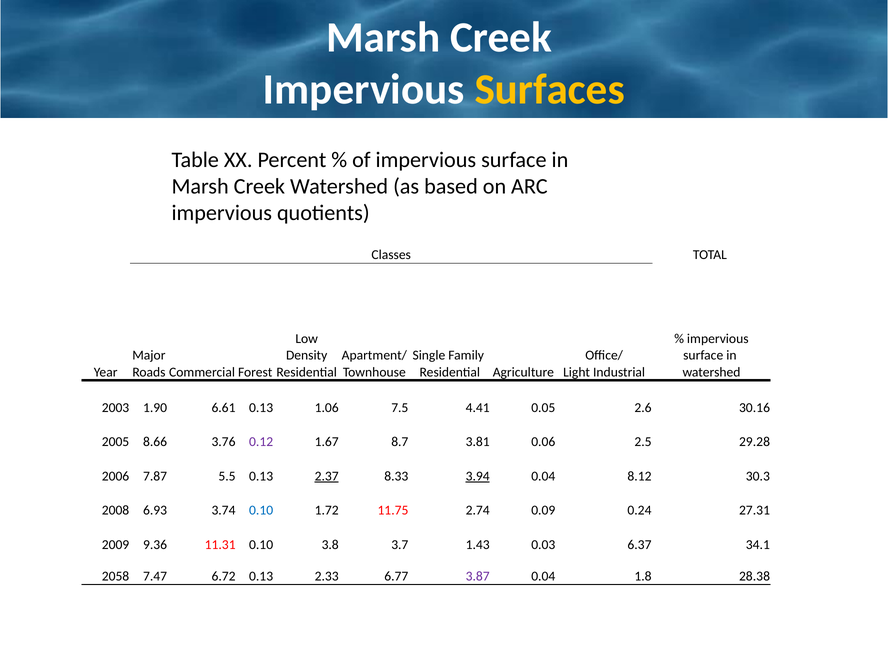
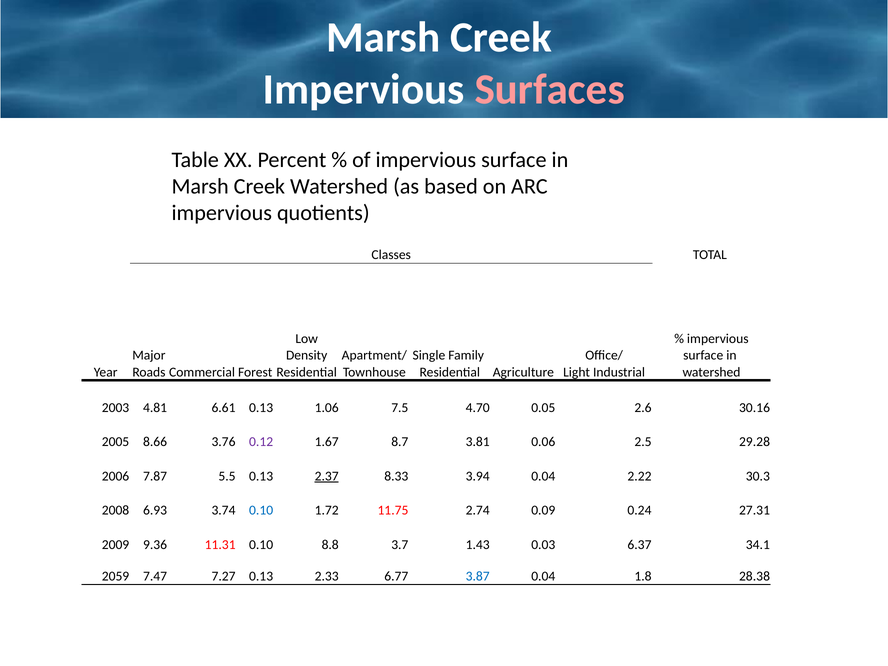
Surfaces colour: yellow -> pink (550, 89)
1.90: 1.90 -> 4.81 (155, 408)
4.41: 4.41 -> 4.70 (478, 408)
3.94 underline: present -> none (478, 476)
8.12: 8.12 -> 2.22 (639, 476)
3.8: 3.8 -> 8.8 (330, 545)
2058: 2058 -> 2059 (116, 576)
6.72: 6.72 -> 7.27 (224, 576)
3.87 colour: purple -> blue (478, 576)
